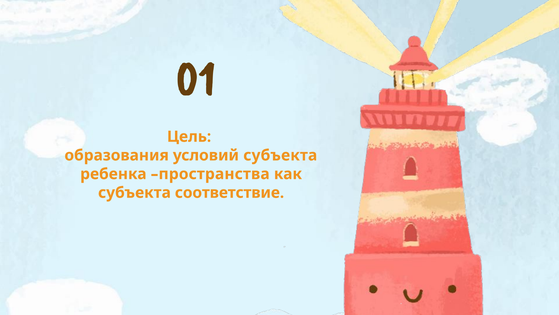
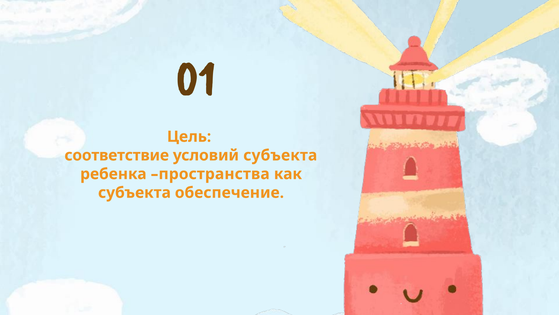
образования: образования -> соответствие (117, 155)
соответствие: соответствие -> обеспечение (229, 192)
